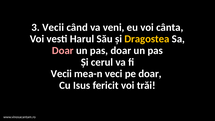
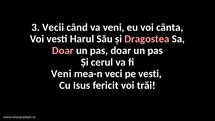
Dragostea colour: yellow -> pink (147, 39)
Vecii: Vecii -> Veni (61, 74)
pe doar: doar -> vesti (150, 74)
